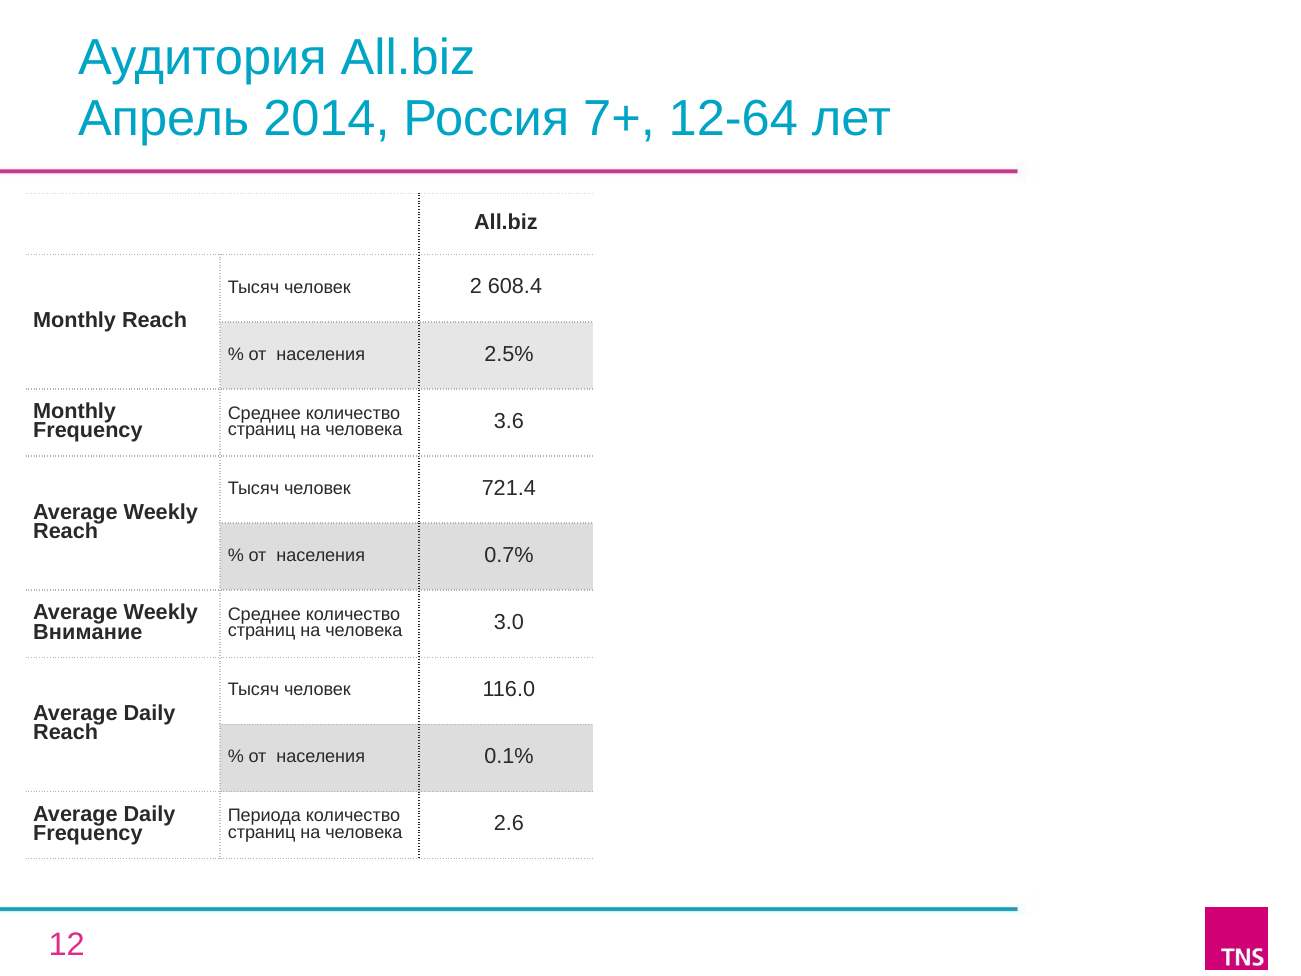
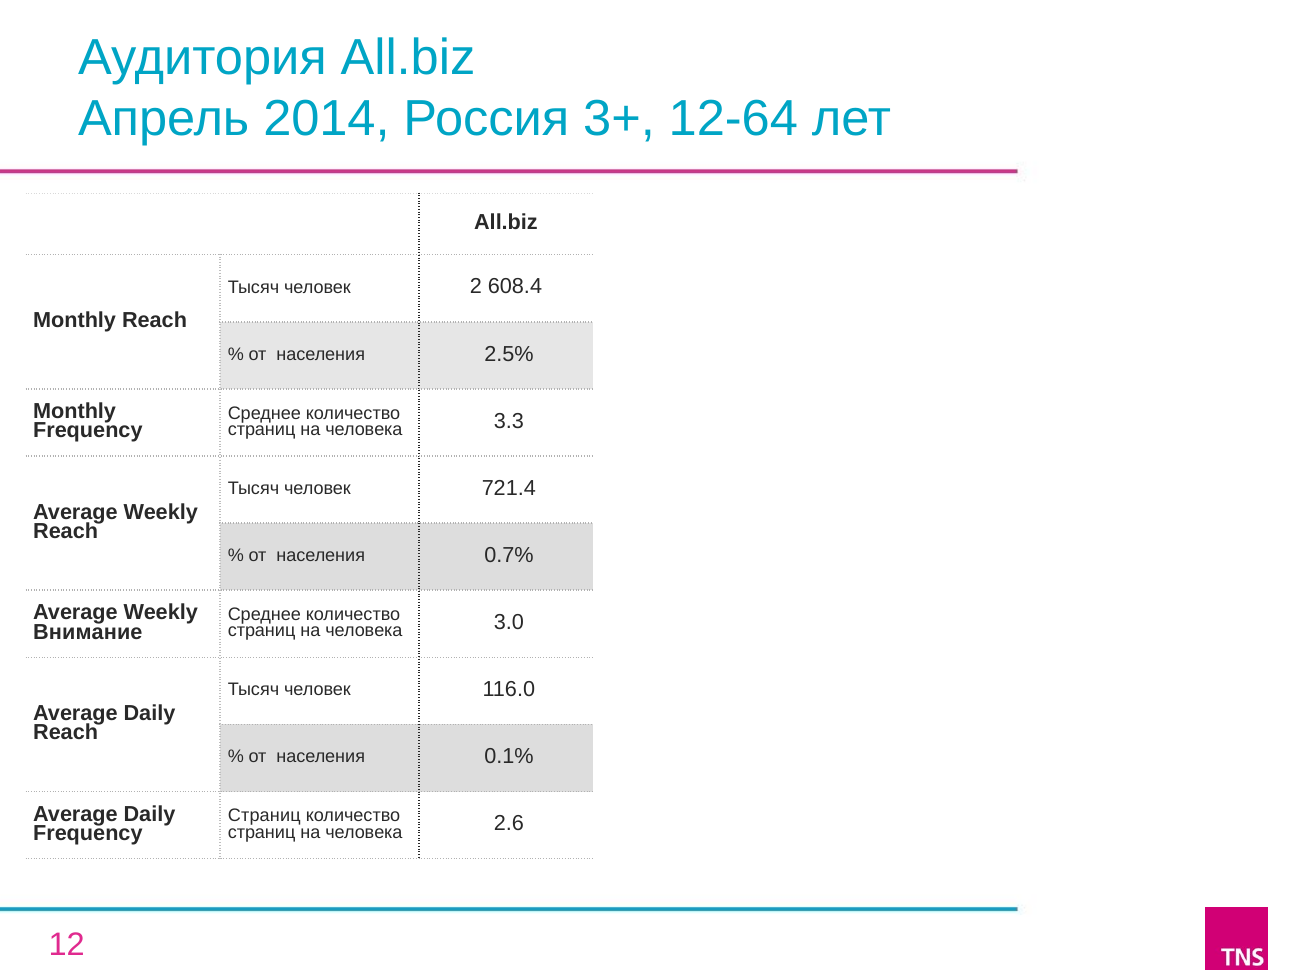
7+: 7+ -> 3+ (619, 118)
3.6: 3.6 -> 3.3 (509, 421)
Периода: Периода -> Страниц (264, 816)
